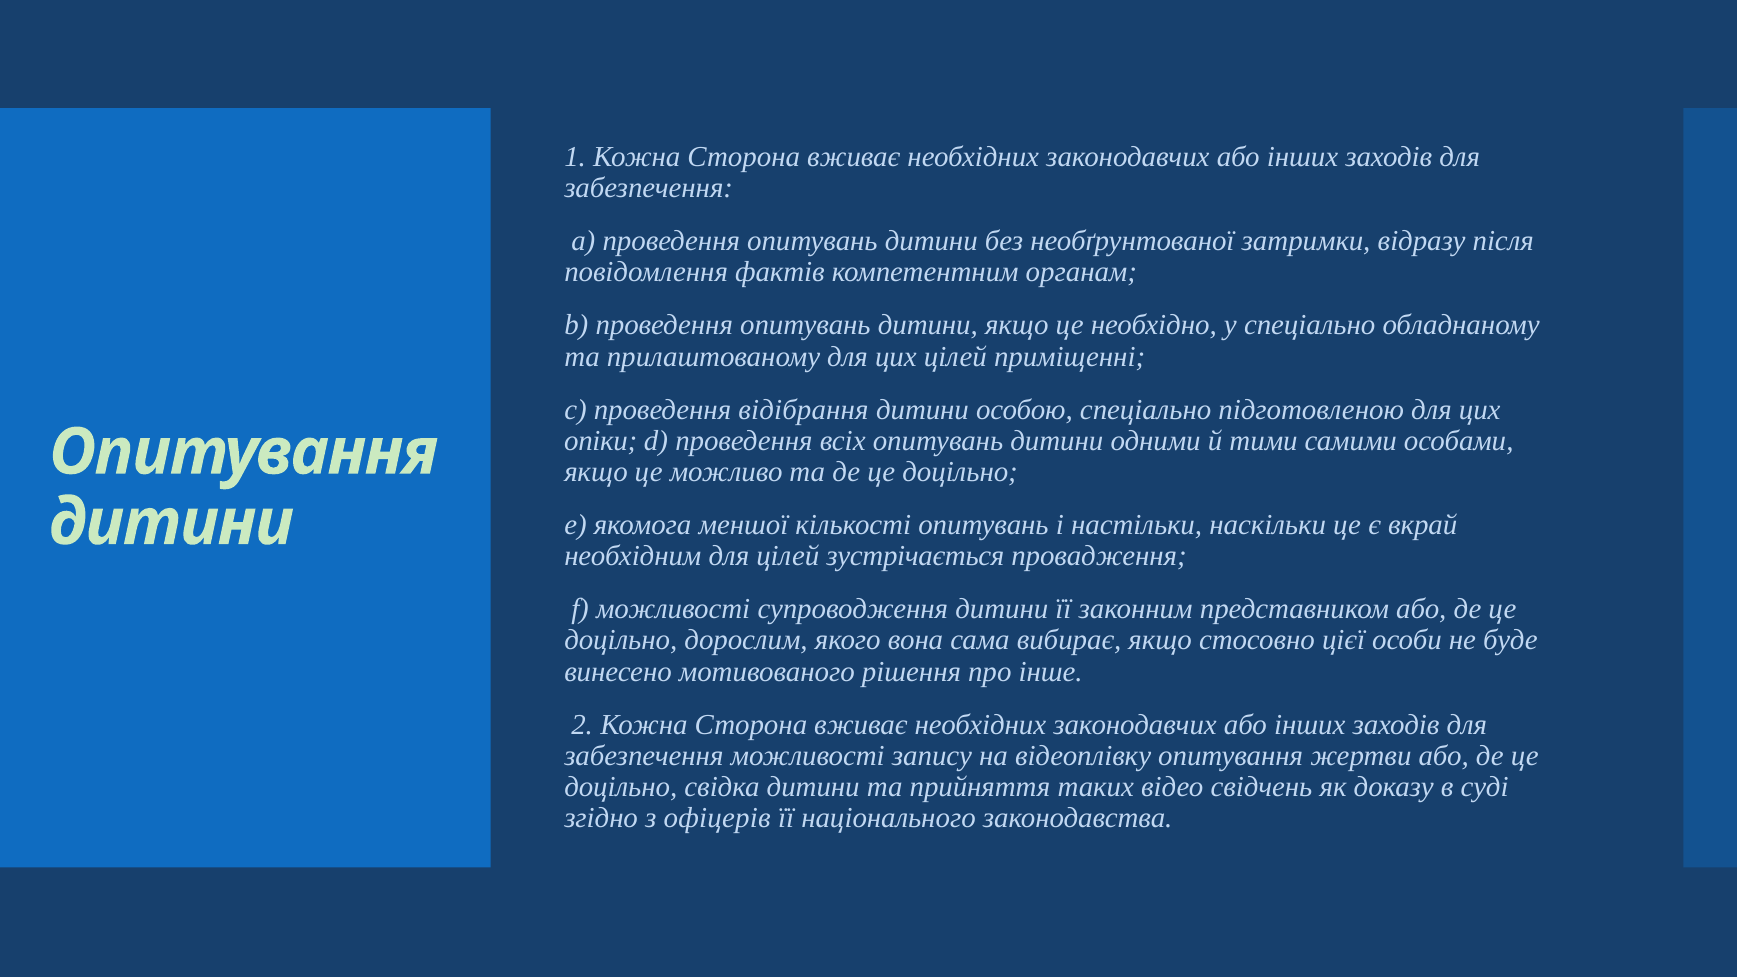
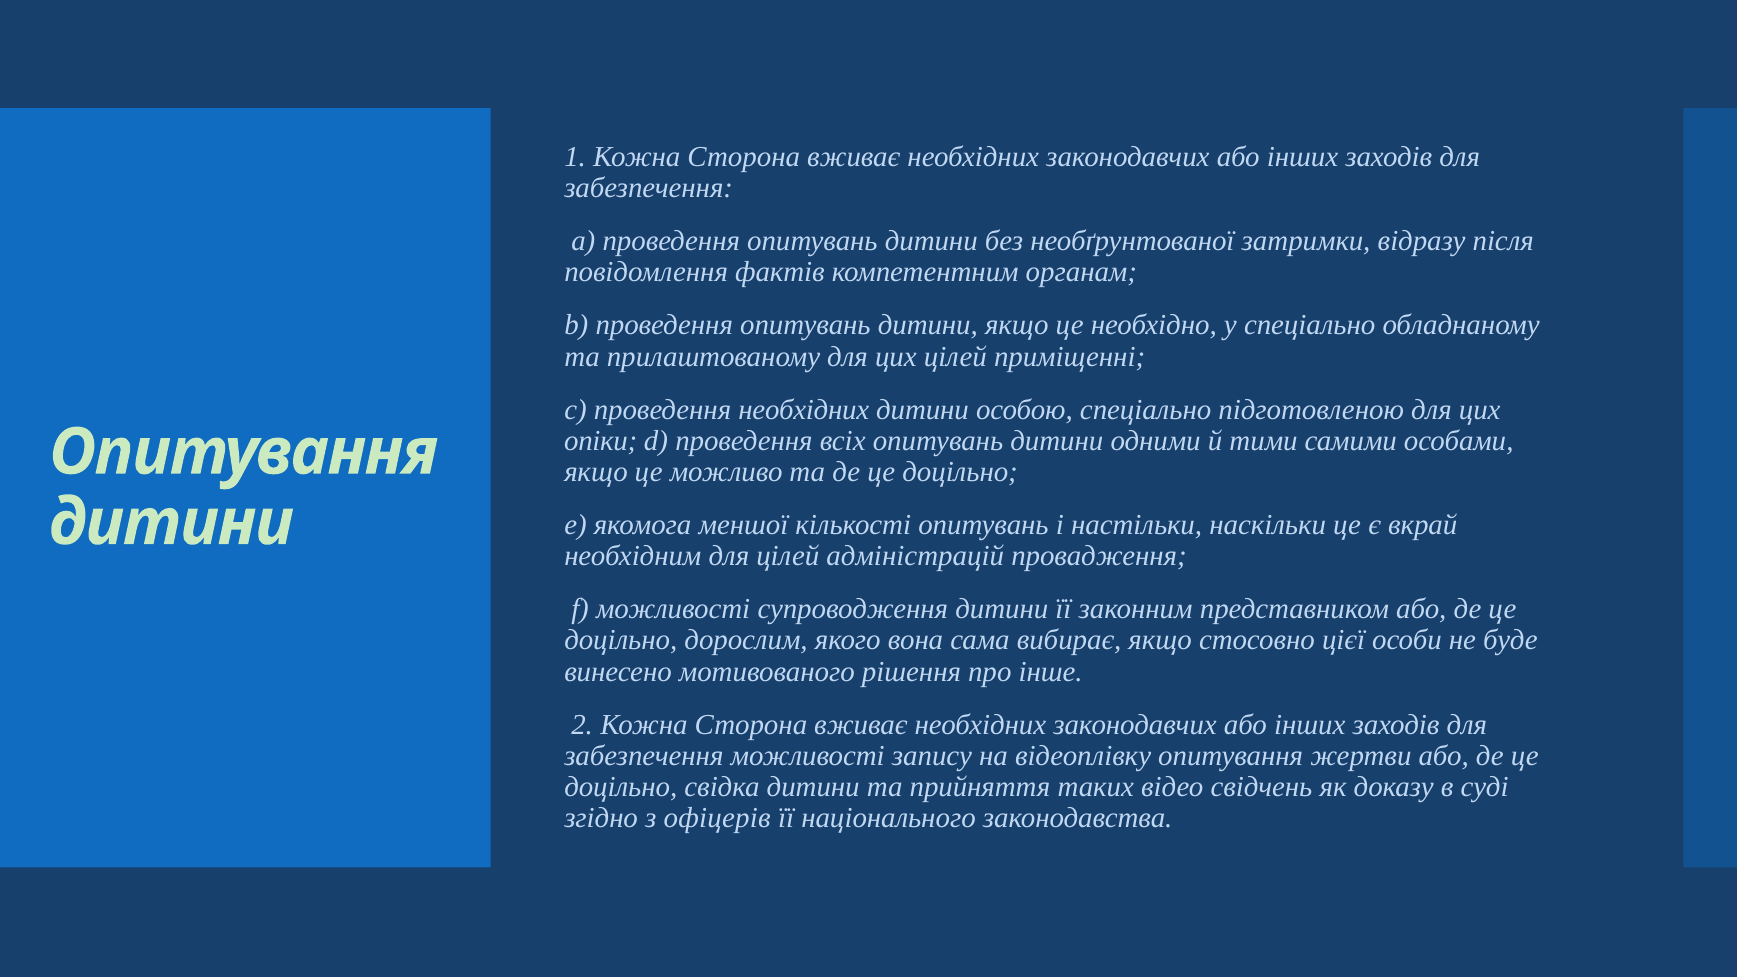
проведення відібрання: відібрання -> необхідних (804, 410)
зустрічається: зустрічається -> адміністрацій (915, 556)
